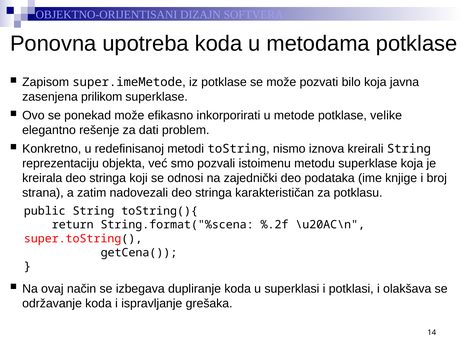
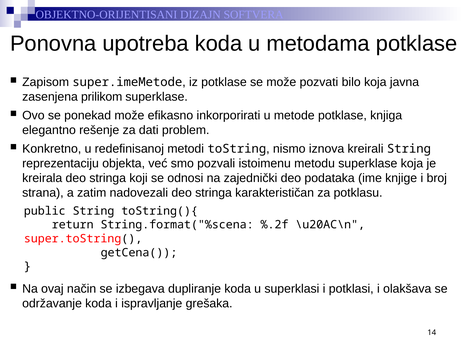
velike: velike -> knjiga (386, 115)
